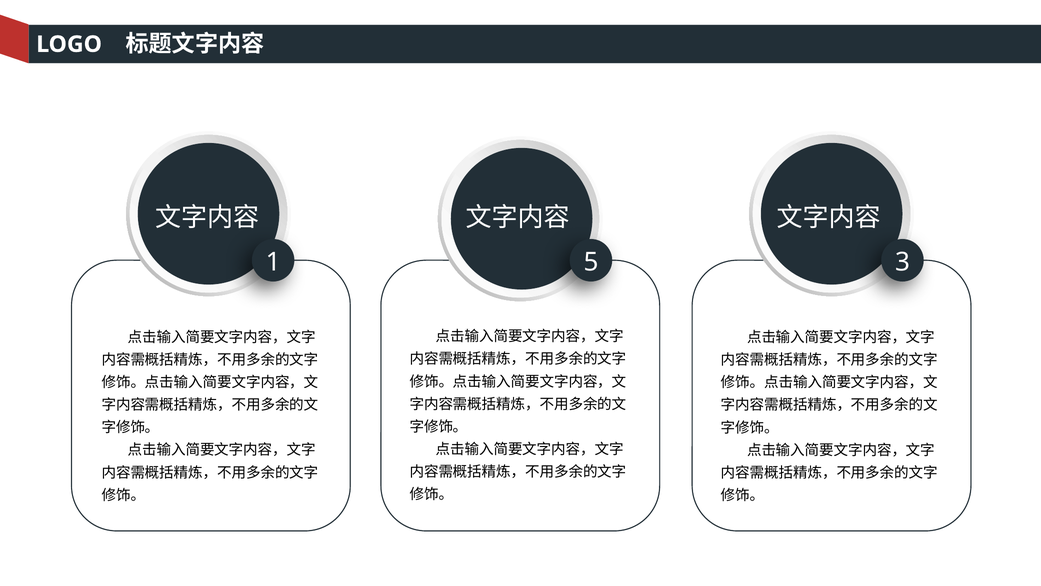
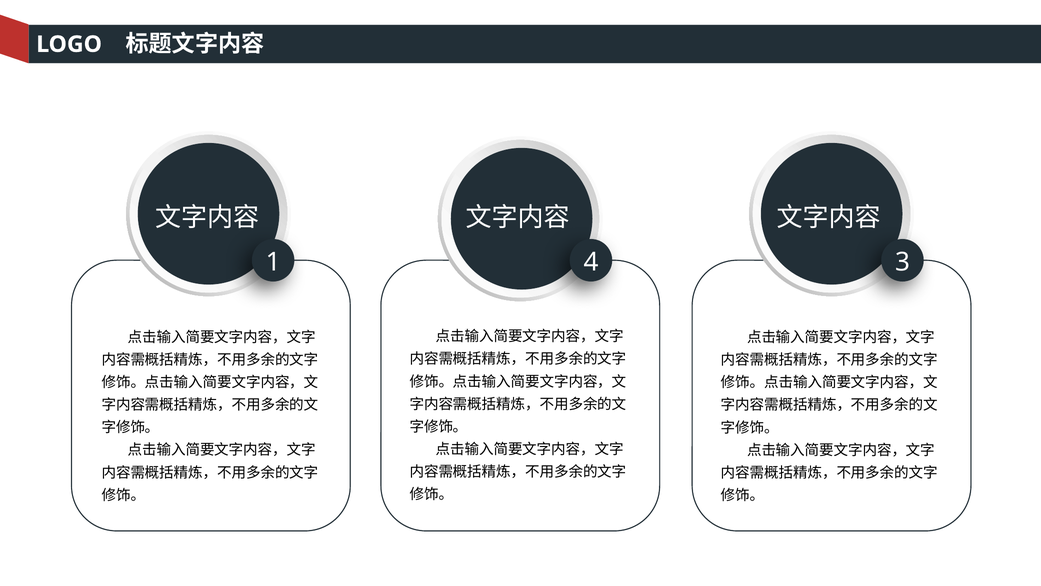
5: 5 -> 4 (591, 262)
